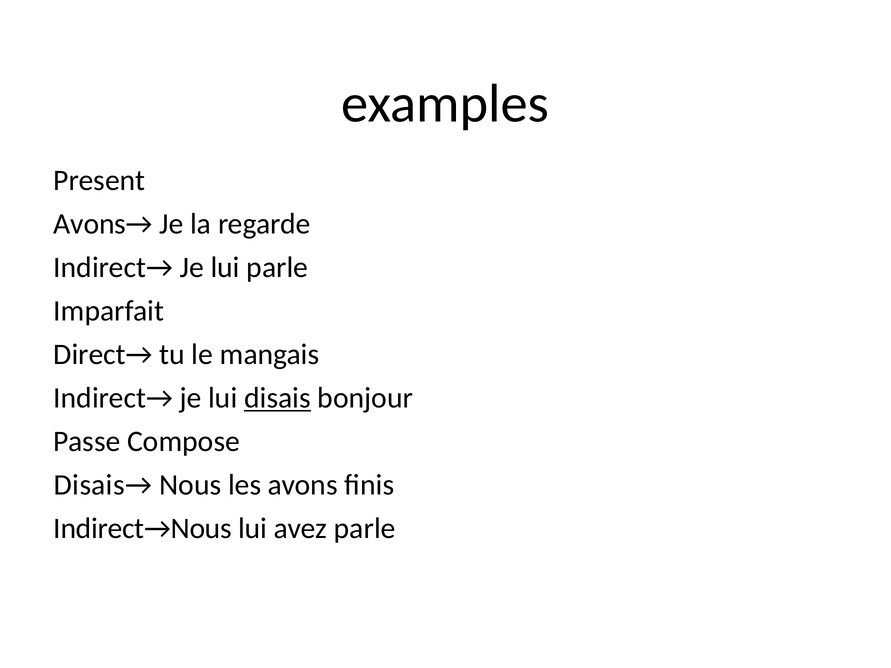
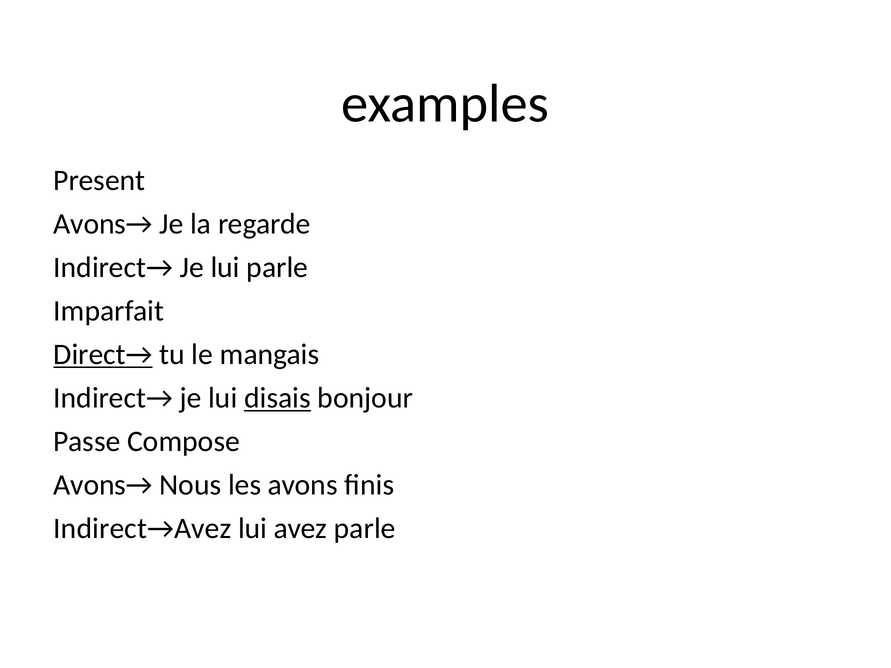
Direct→ underline: none -> present (103, 355)
Disais→: Disais→ -> Avons→ (103, 485)
Indirect→Nous: Indirect→Nous -> Indirect→Avez (142, 529)
